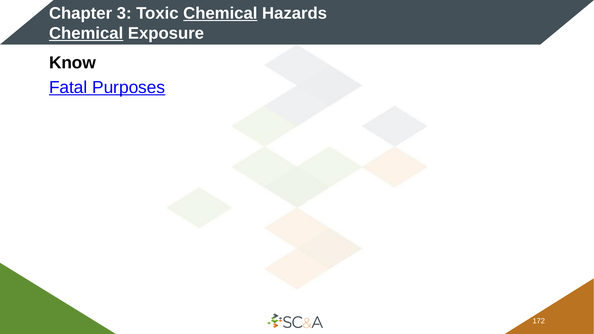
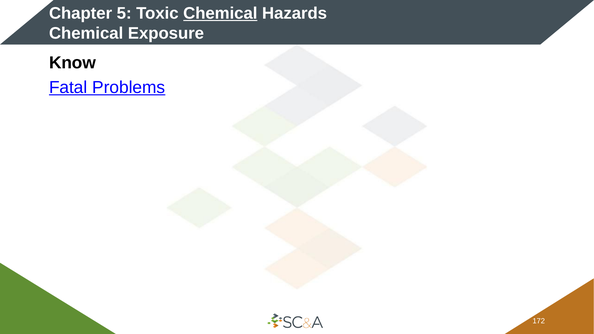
3: 3 -> 5 (124, 13)
Chemical underline: present -> none (86, 33)
Purposes: Purposes -> Problems (129, 87)
